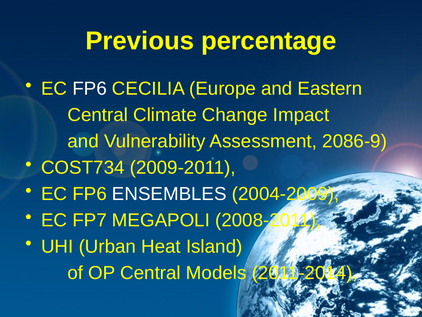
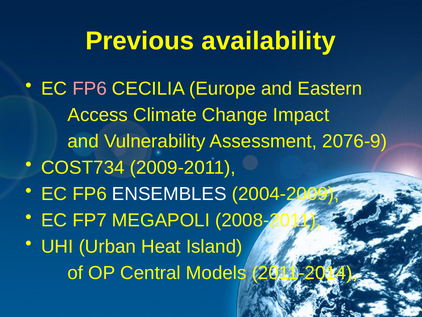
percentage: percentage -> availability (269, 41)
FP6 colour: white -> pink (90, 89)
Central: Central -> Access (98, 115)
2086-9: 2086-9 -> 2076-9 (355, 141)
